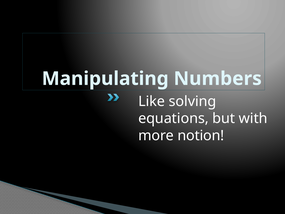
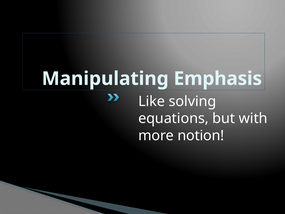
Numbers: Numbers -> Emphasis (218, 79)
